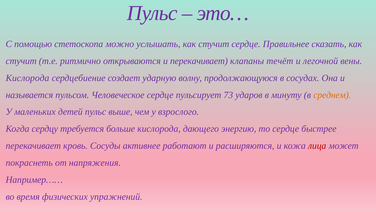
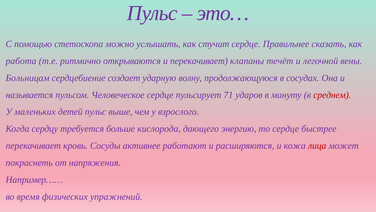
стучит: стучит -> работа (21, 61)
Кислорода: Кислорода -> Больницам (28, 78)
73: 73 -> 71 (228, 95)
среднем colour: orange -> red (332, 95)
